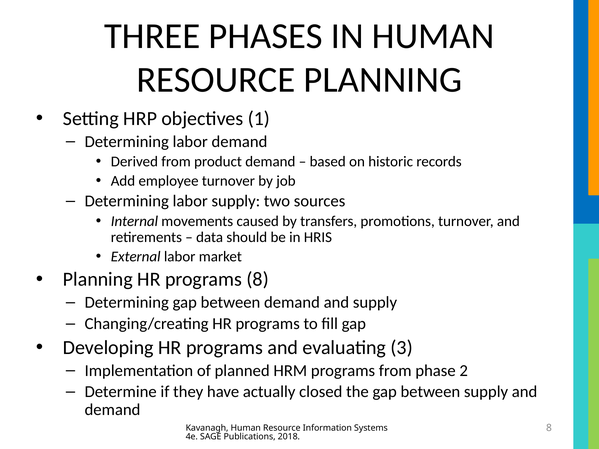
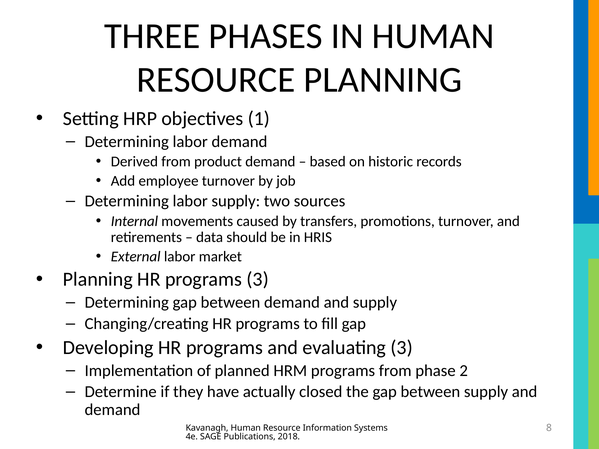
programs 8: 8 -> 3 (258, 279)
